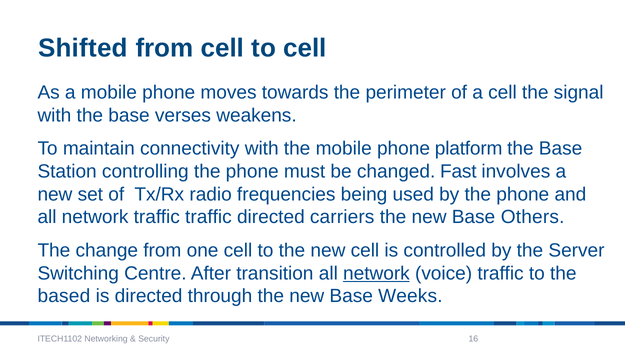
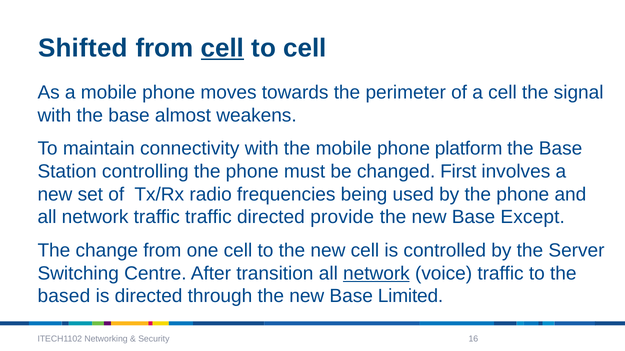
cell underline: none -> present (222, 48)
verses: verses -> almost (183, 116)
Fast: Fast -> First (458, 172)
carriers: carriers -> provide (342, 218)
Others: Others -> Except (533, 218)
Weeks: Weeks -> Limited (411, 297)
